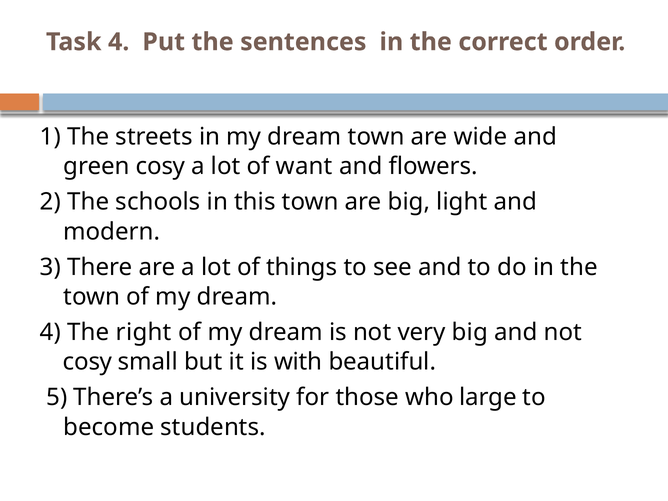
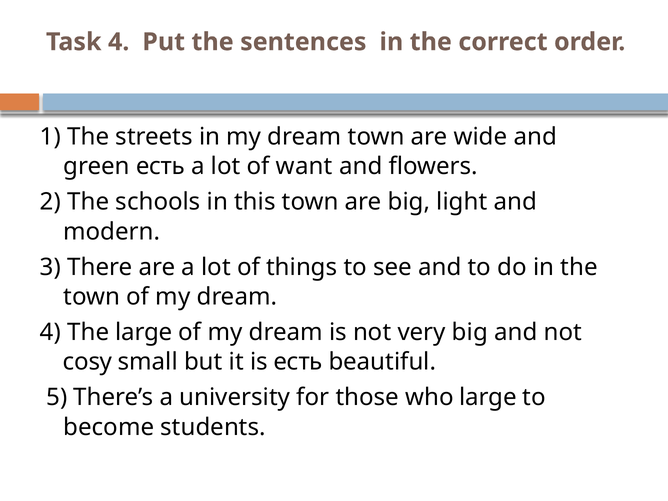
green cosy: cosy -> есть (161, 167)
The right: right -> large (144, 332)
is with: with -> есть (298, 362)
